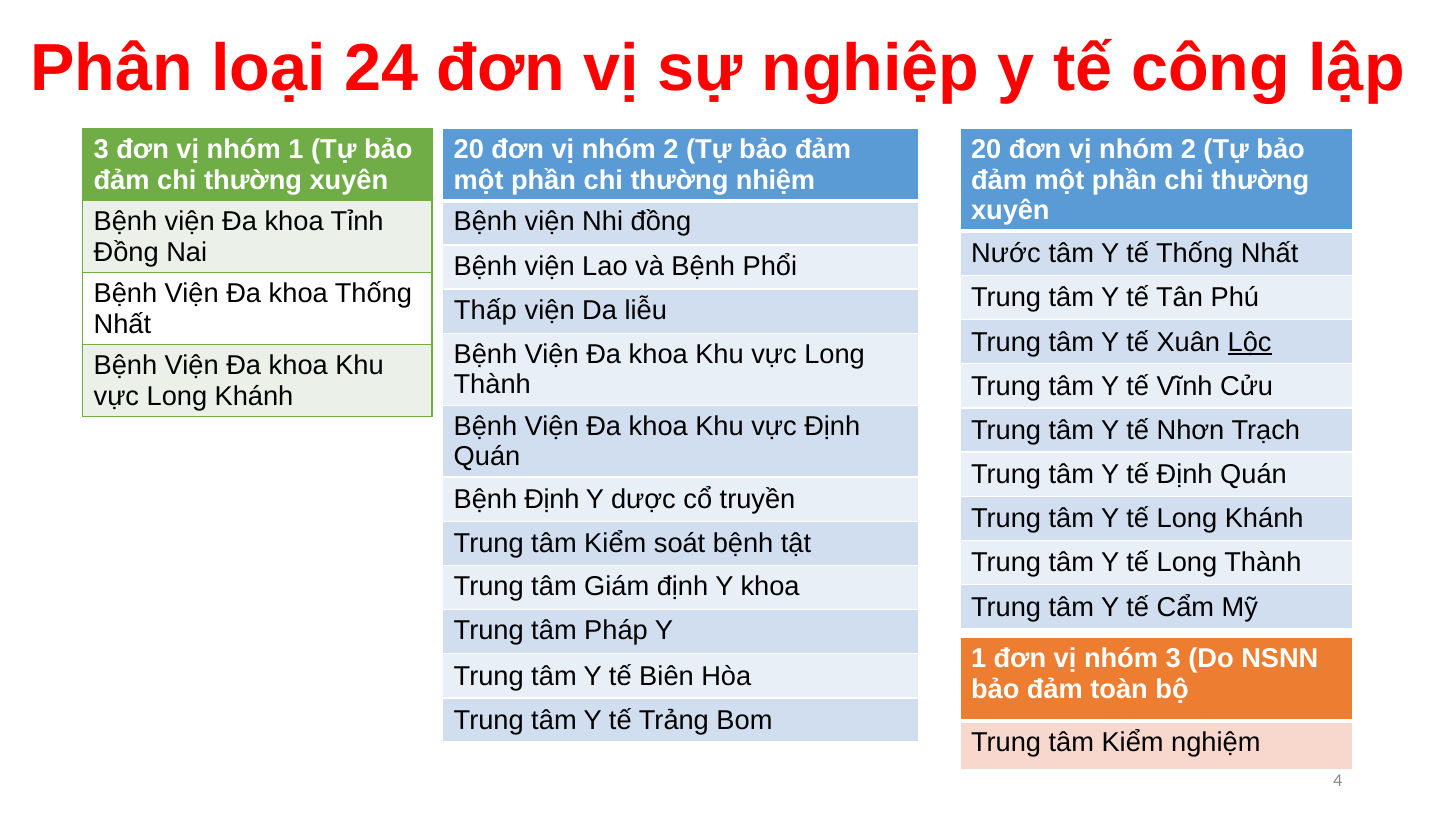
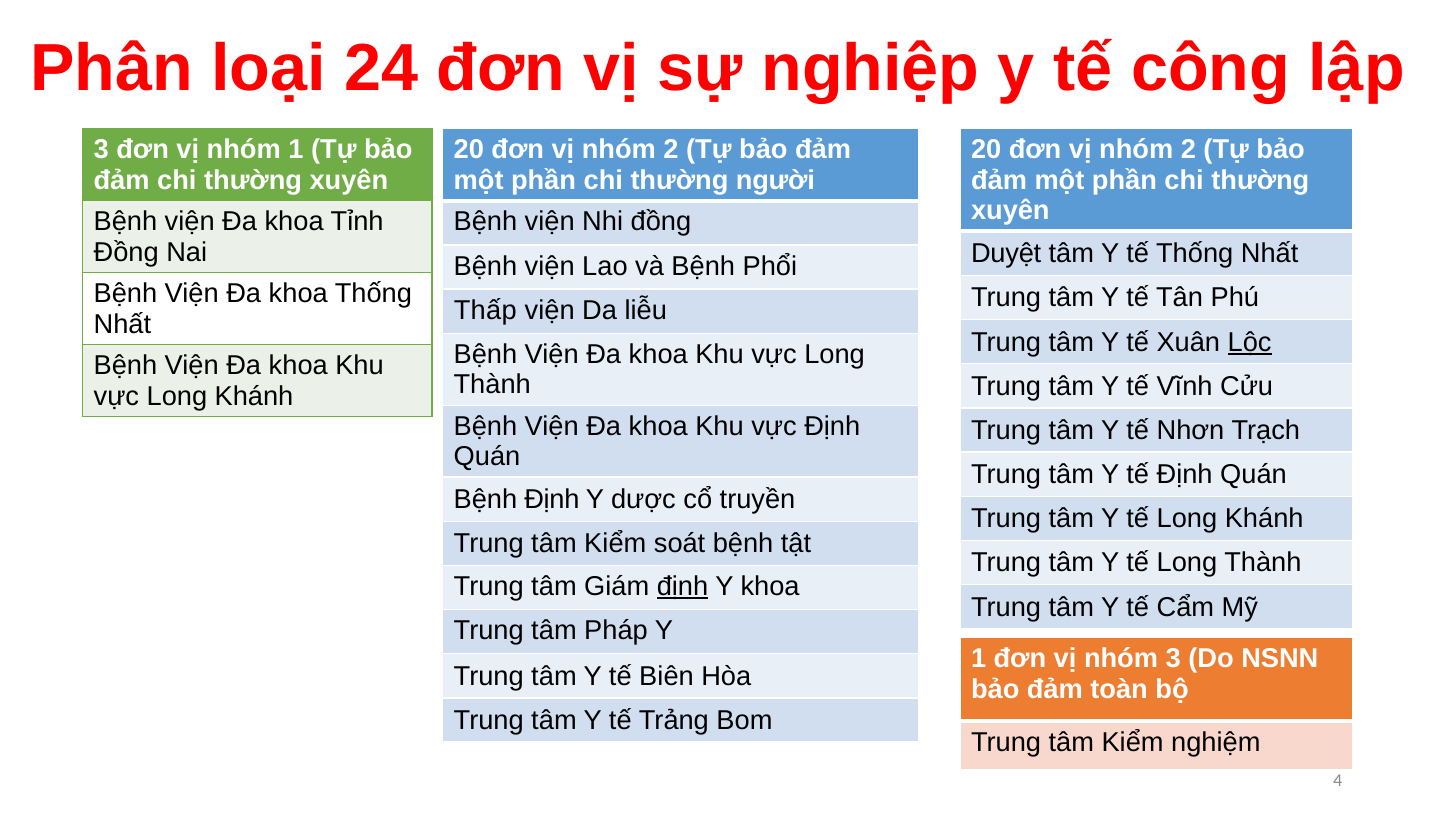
nhiệm: nhiệm -> người (775, 181)
Nước: Nước -> Duyệt (1006, 254)
định underline: none -> present (683, 587)
